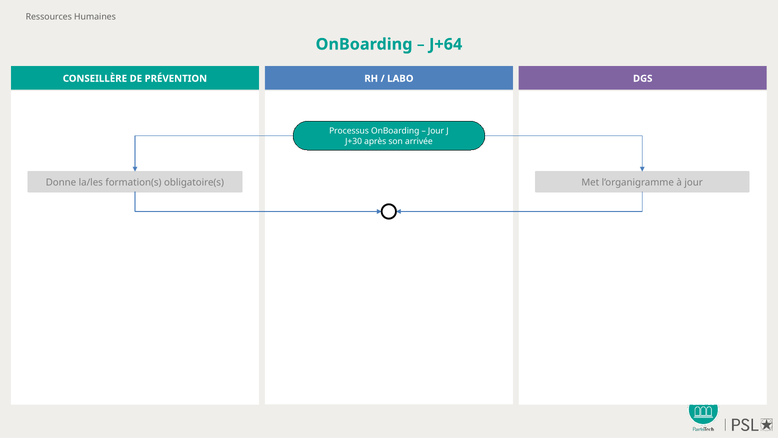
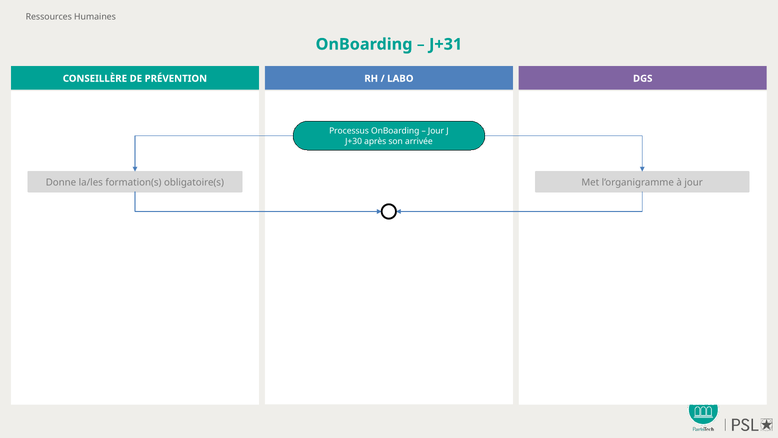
J+64: J+64 -> J+31 (446, 44)
